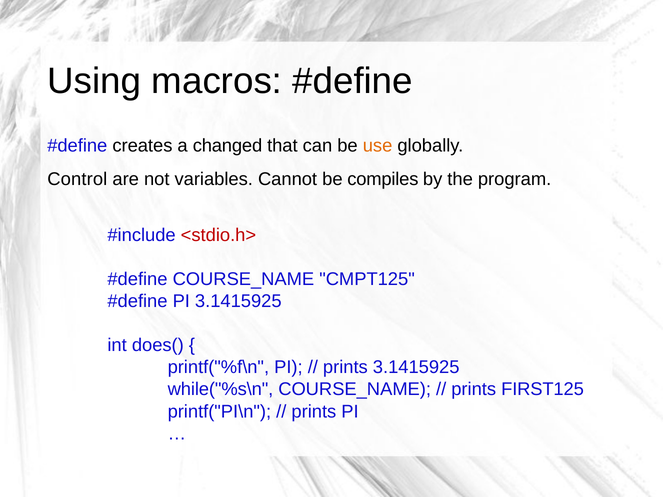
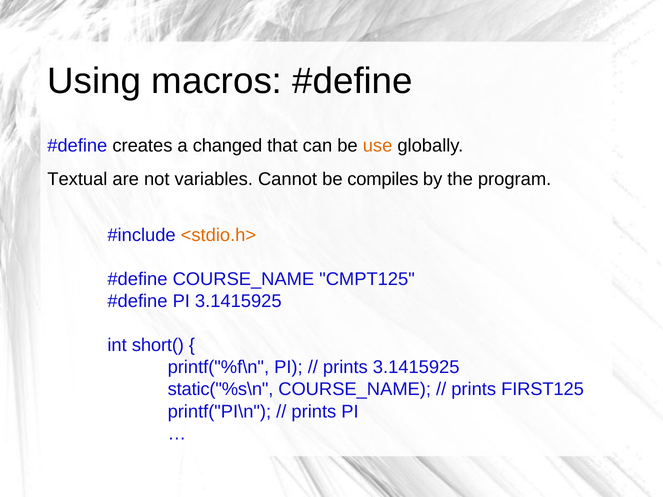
Control: Control -> Textual (77, 179)
<stdio.h> colour: red -> orange (218, 235)
does(: does( -> short( (158, 345)
while("%s\n: while("%s\n -> static("%s\n (221, 390)
